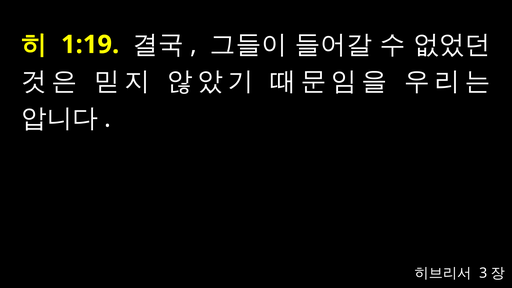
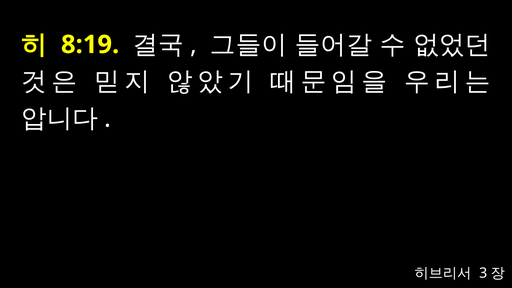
1:19: 1:19 -> 8:19 (90, 45)
